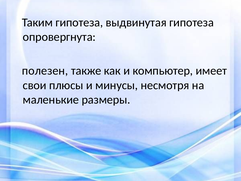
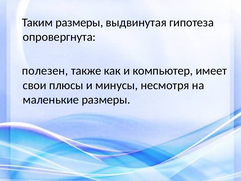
Таким гипотеза: гипотеза -> размеры (79, 22)
